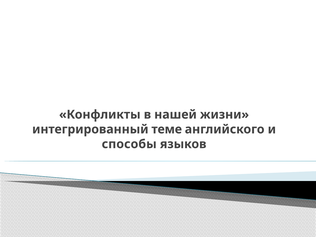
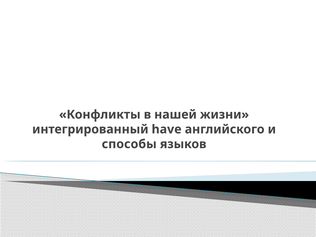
теме: теме -> have (167, 129)
